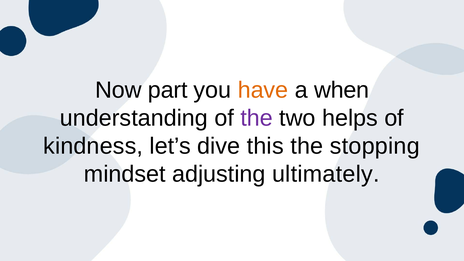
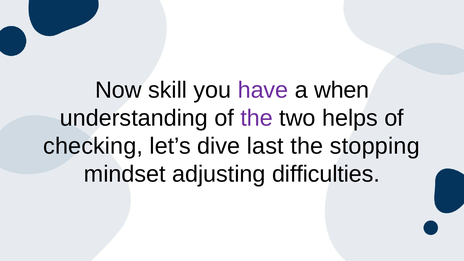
part: part -> skill (168, 90)
have colour: orange -> purple (263, 90)
kindness: kindness -> checking (93, 146)
this: this -> last (265, 146)
ultimately: ultimately -> difficulties (326, 174)
